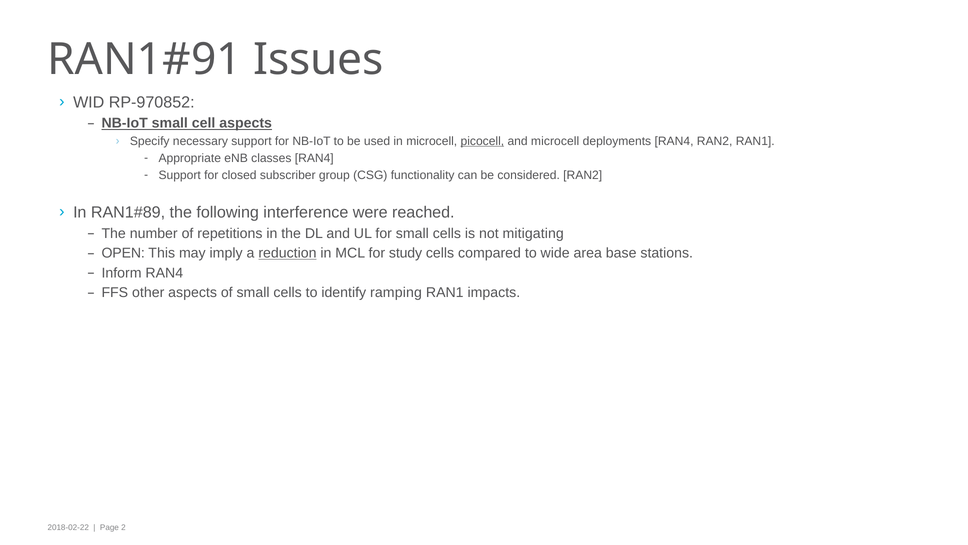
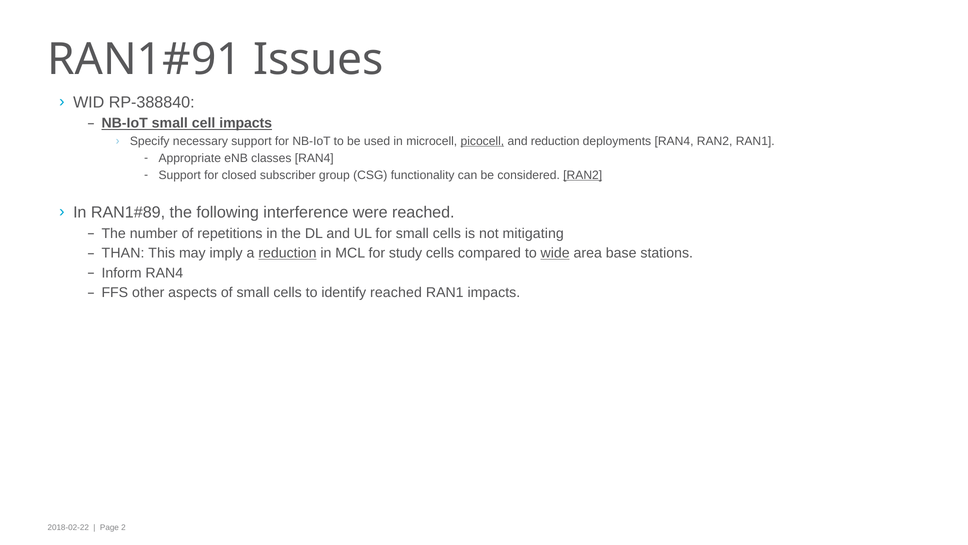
RP-970852: RP-970852 -> RP-388840 (152, 102)
cell aspects: aspects -> impacts (246, 123)
and microcell: microcell -> reduction (555, 141)
RAN2 underline: none -> present (583, 175)
OPEN: OPEN -> THAN (123, 253)
wide underline: none -> present (555, 253)
identify ramping: ramping -> reached (396, 292)
